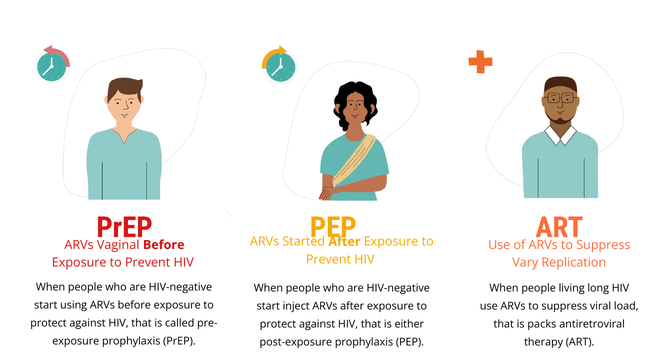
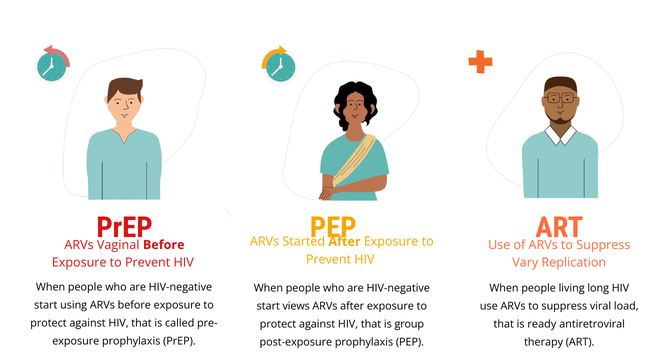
inject: inject -> views (296, 306)
either: either -> group (409, 324)
packs: packs -> ready (542, 324)
